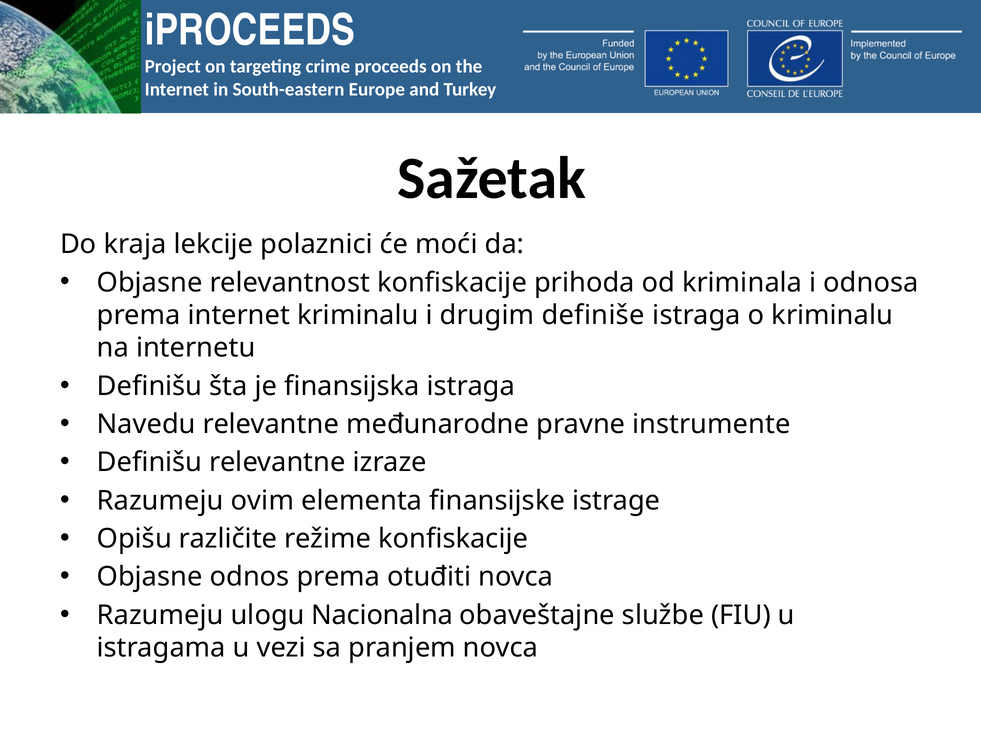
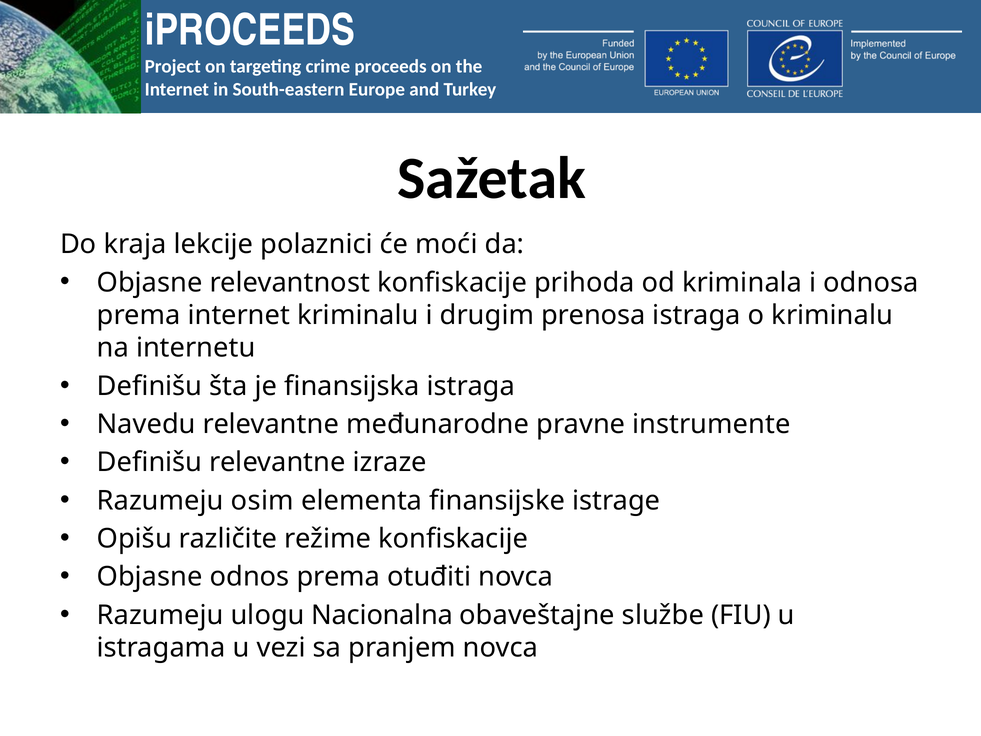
definiše: definiše -> prenosa (593, 315)
ovim: ovim -> osim (262, 500)
